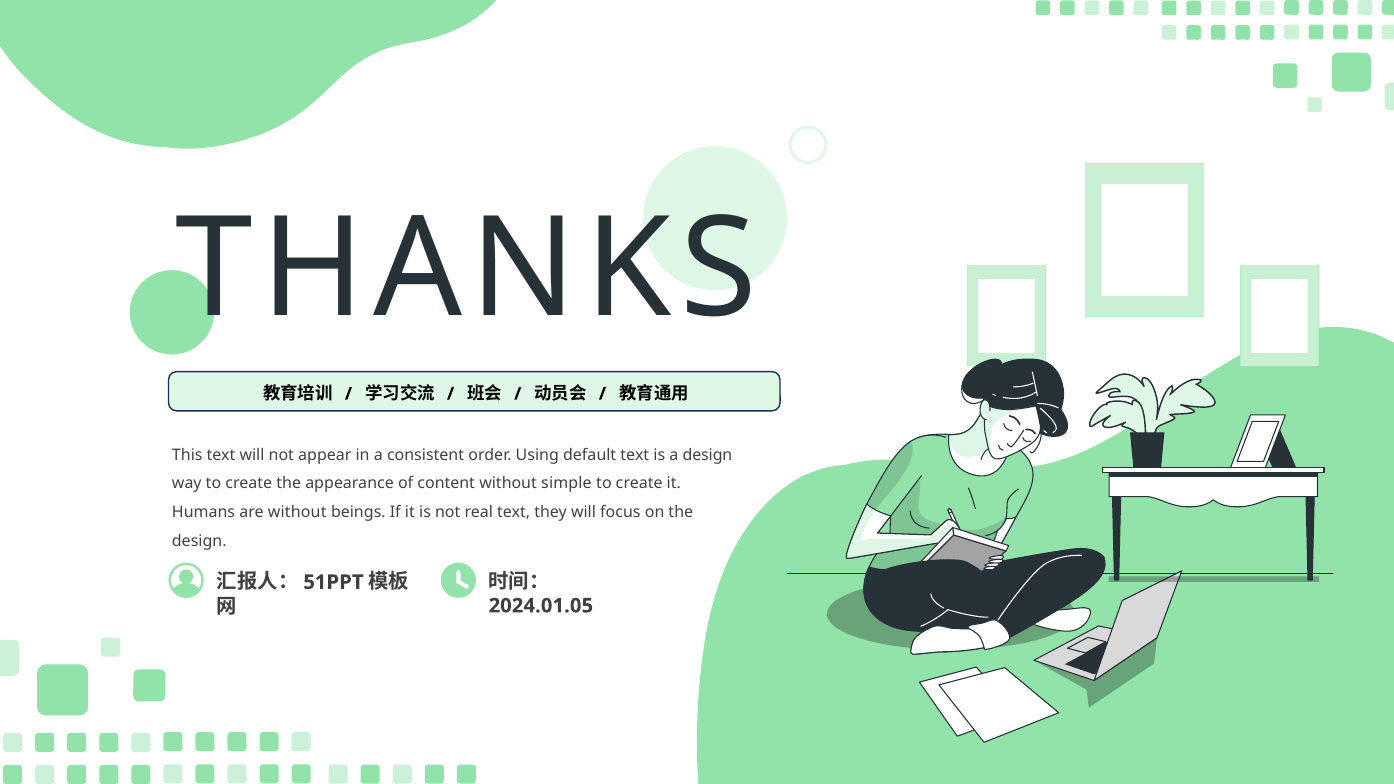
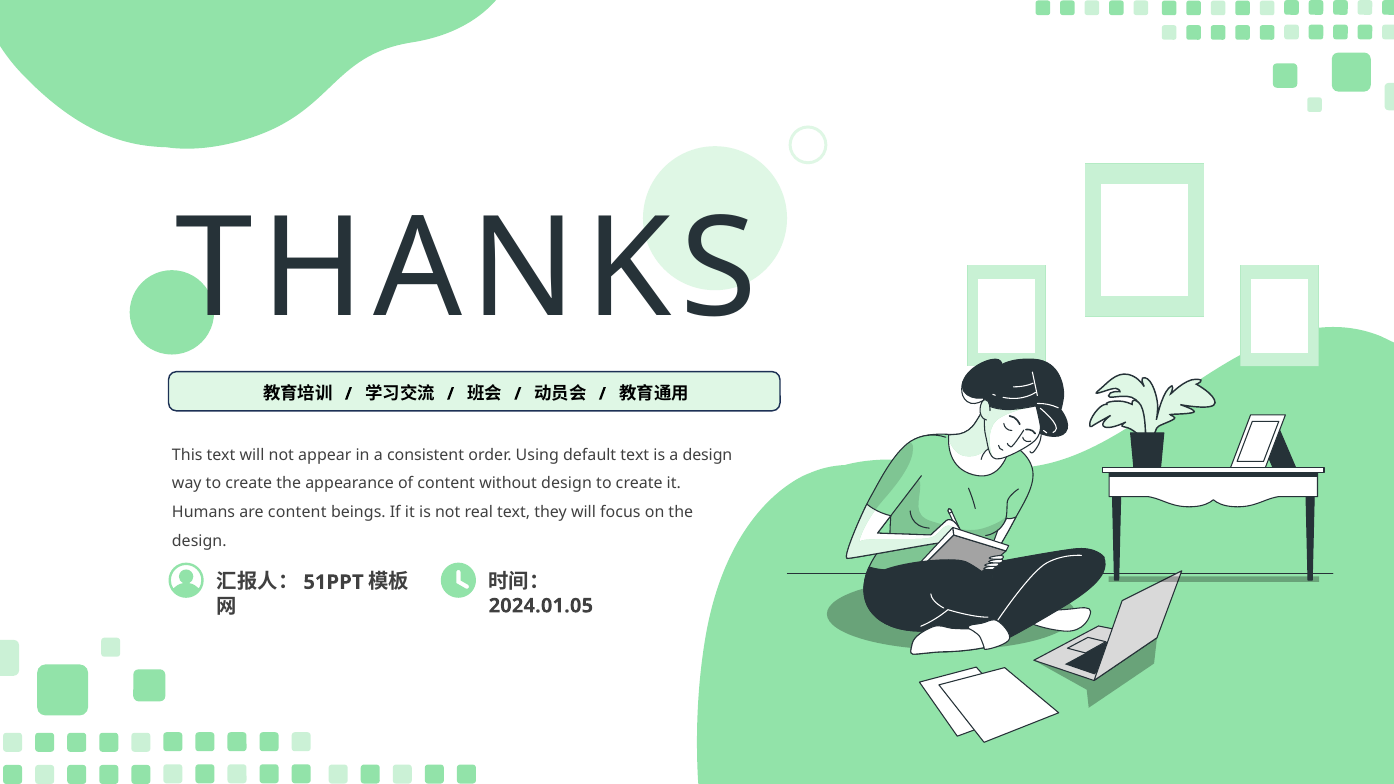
without simple: simple -> design (566, 484)
are without: without -> content (297, 512)
